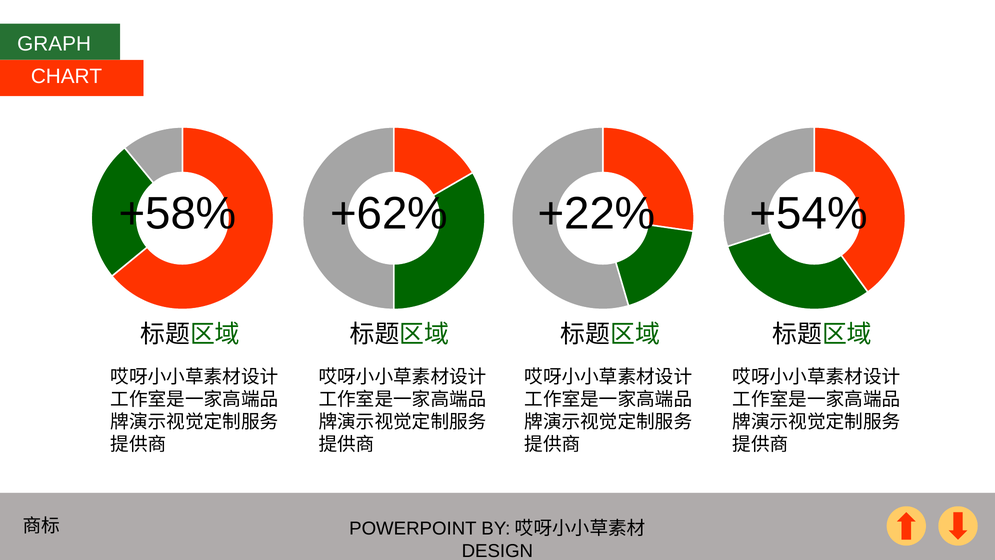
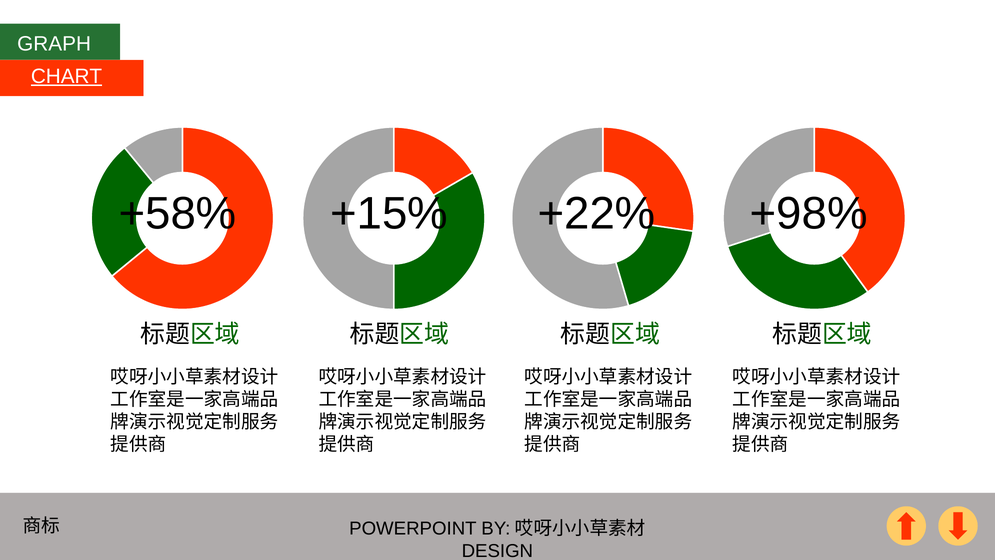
CHART underline: none -> present (67, 76)
+62%: +62% -> +15% (389, 214)
+54%: +54% -> +98% (809, 214)
